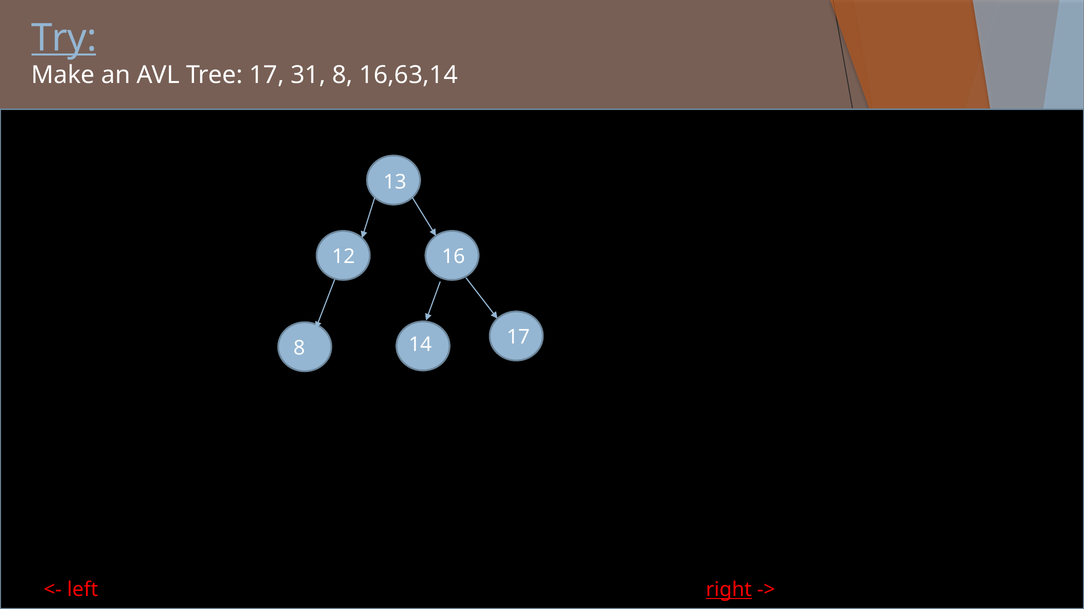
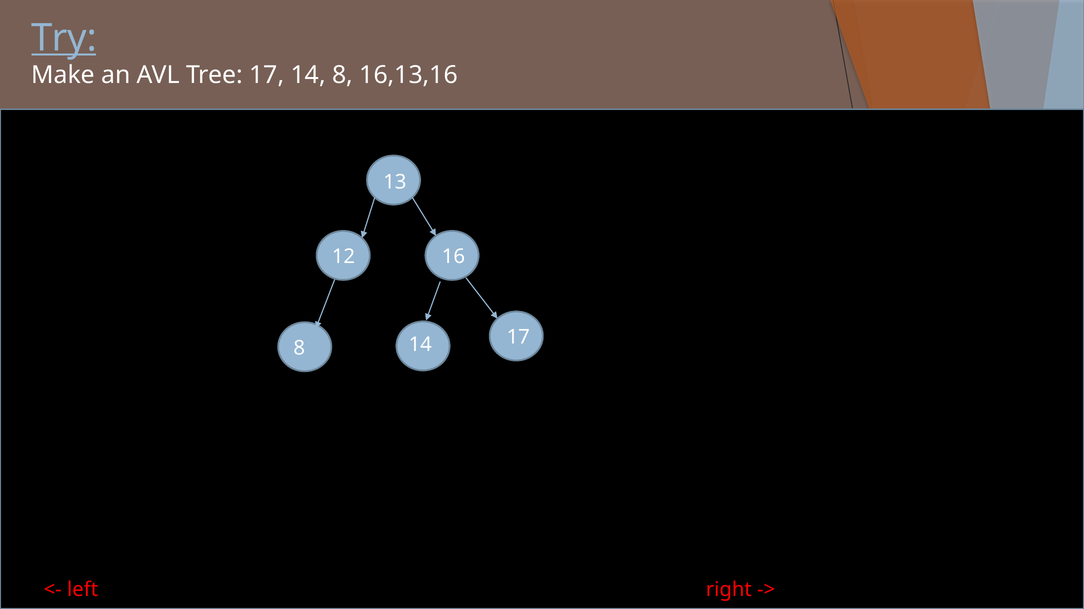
17 31: 31 -> 14 (308, 75)
16,63,14: 16,63,14 -> 16,13,16 (409, 75)
right underline: present -> none (729, 590)
